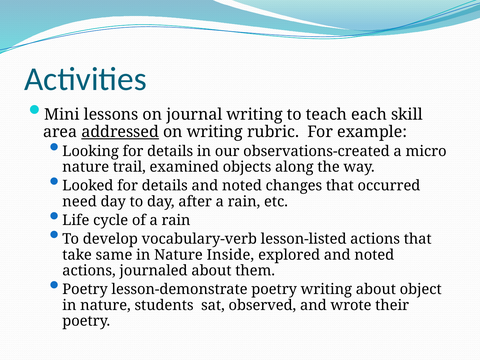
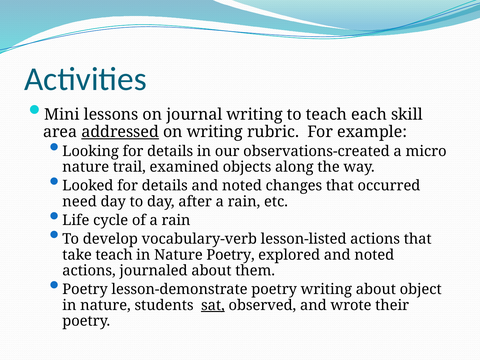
take same: same -> teach (114, 255)
Nature Inside: Inside -> Poetry (231, 255)
sat underline: none -> present (213, 305)
